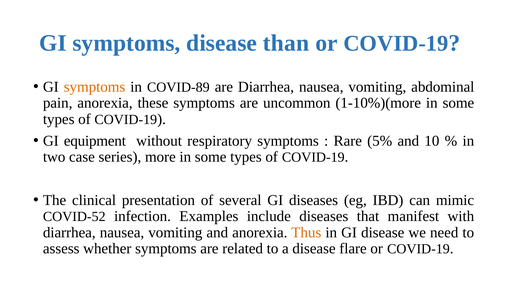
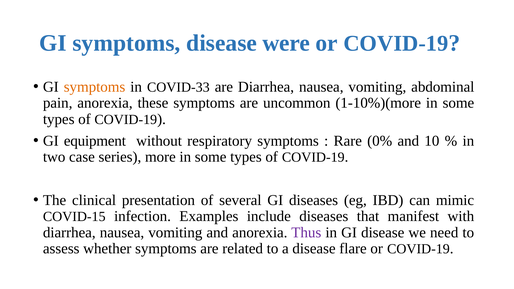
than: than -> were (286, 43)
COVID-89: COVID-89 -> COVID-33 (178, 87)
5%: 5% -> 0% (380, 141)
COVID-52: COVID-52 -> COVID-15 (74, 217)
Thus colour: orange -> purple (306, 233)
